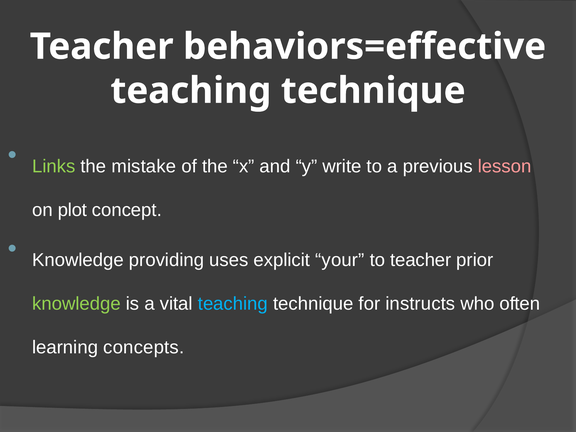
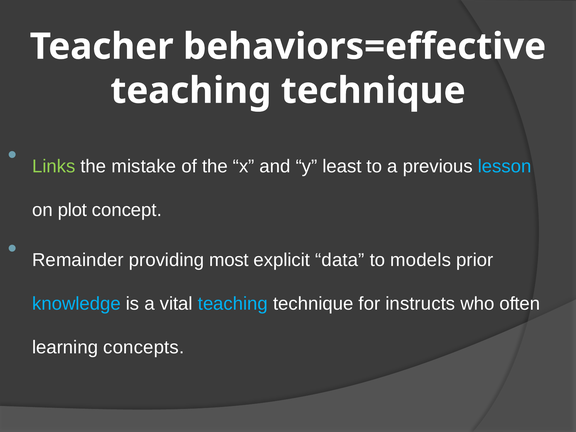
write: write -> least (342, 166)
lesson colour: pink -> light blue (505, 166)
Knowledge: Knowledge -> Remainder (78, 260)
uses: uses -> most (229, 260)
your: your -> data (340, 260)
to teacher: teacher -> models (421, 260)
knowledge colour: light green -> light blue (76, 304)
